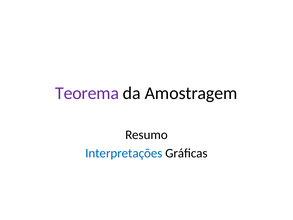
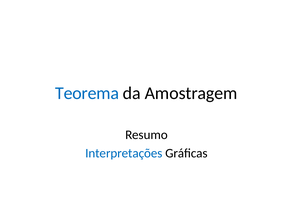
Teorema colour: purple -> blue (87, 93)
